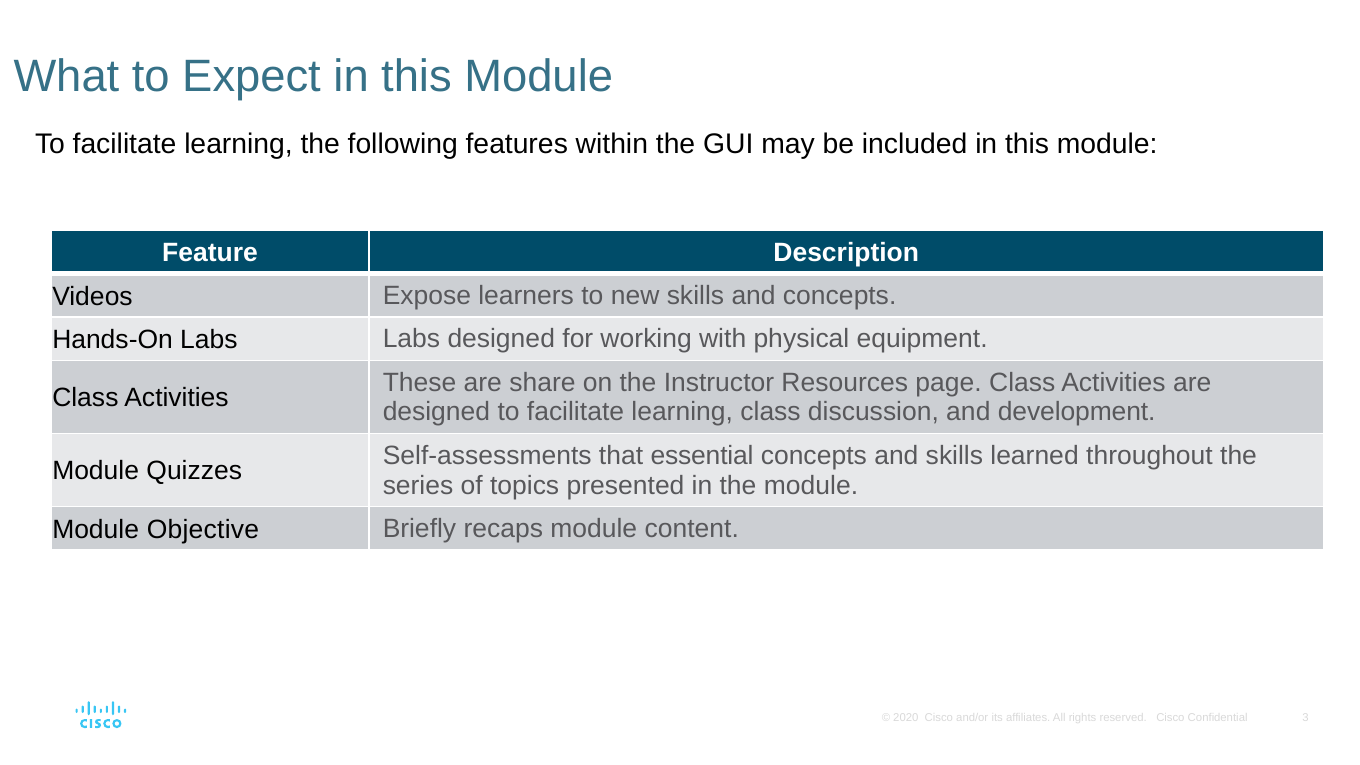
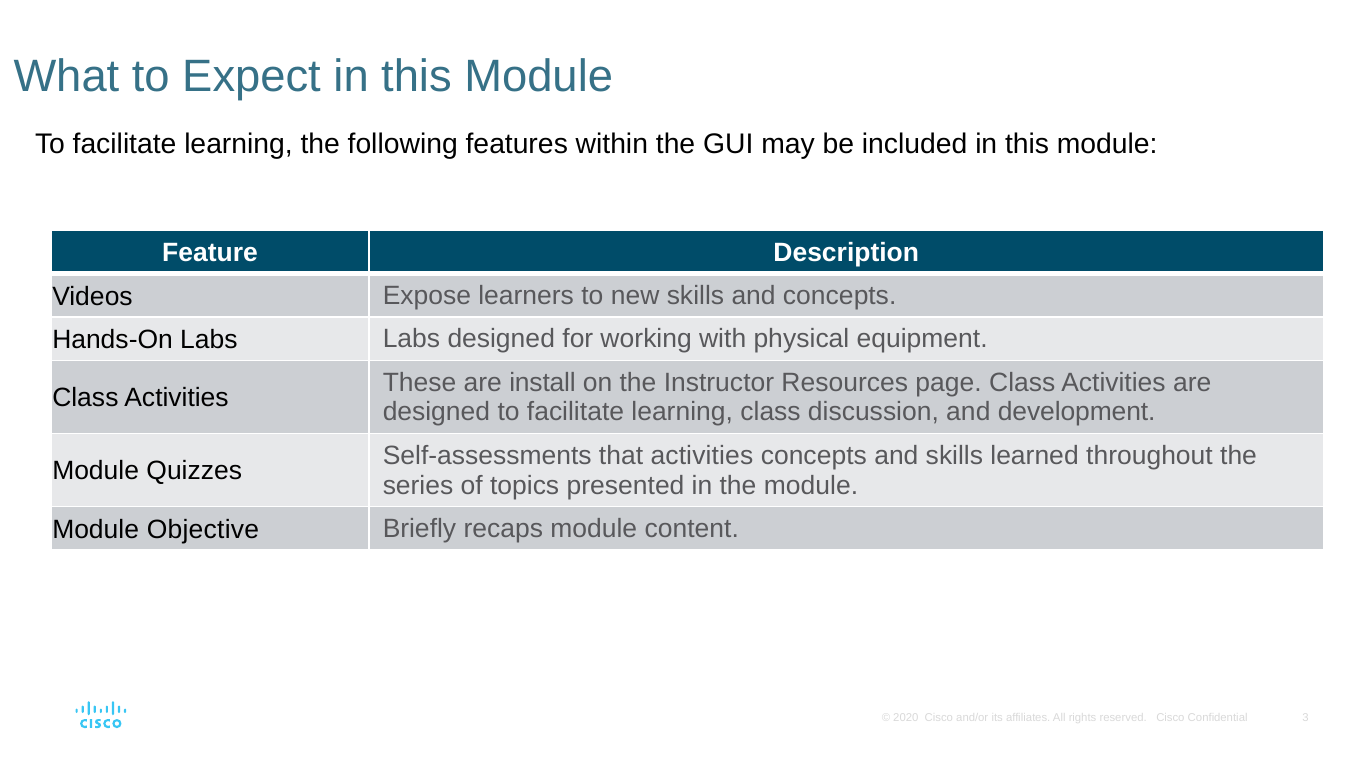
share: share -> install (543, 383)
that essential: essential -> activities (702, 456)
